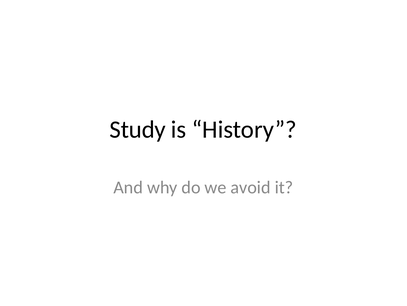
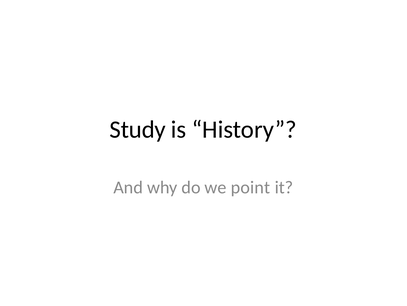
avoid: avoid -> point (250, 187)
